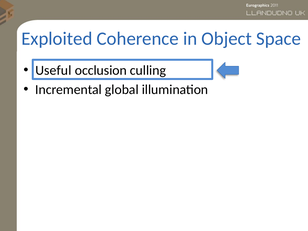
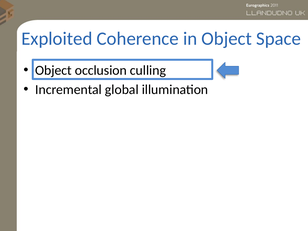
Useful: Useful -> Object (53, 70)
